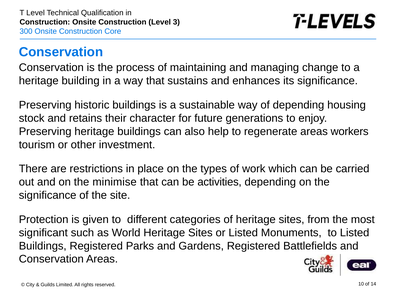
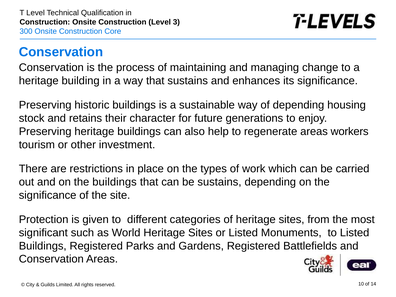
the minimise: minimise -> buildings (115, 182)
be activities: activities -> sustains (219, 182)
